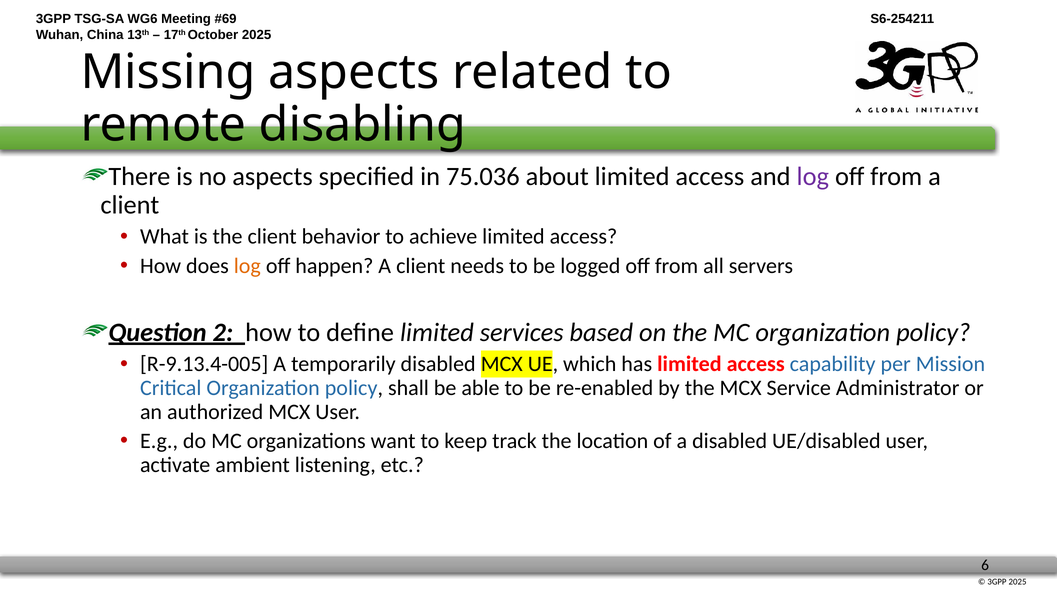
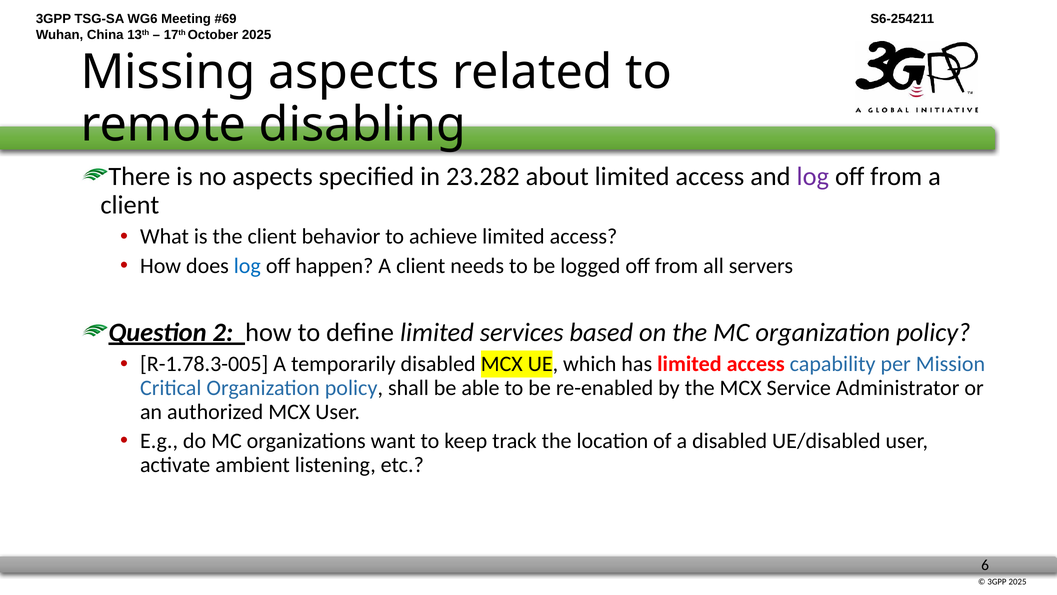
75.036: 75.036 -> 23.282 (483, 176)
log colour: orange -> blue (247, 266)
R-9.13.4-005: R-9.13.4-005 -> R-1.78.3-005 (204, 364)
